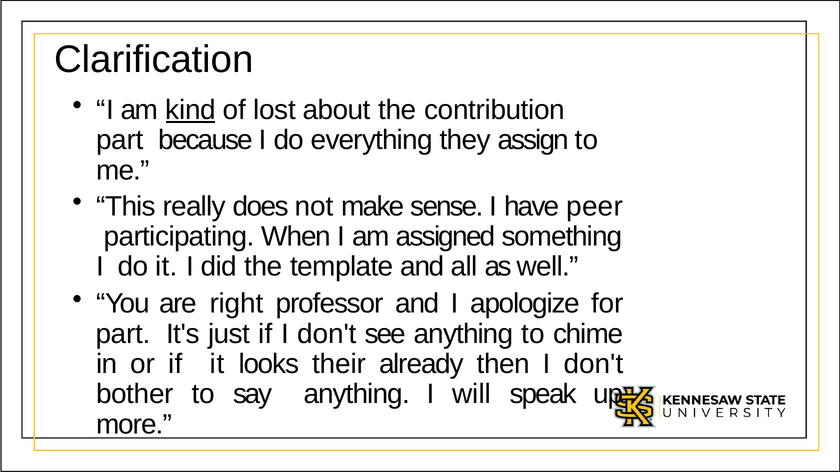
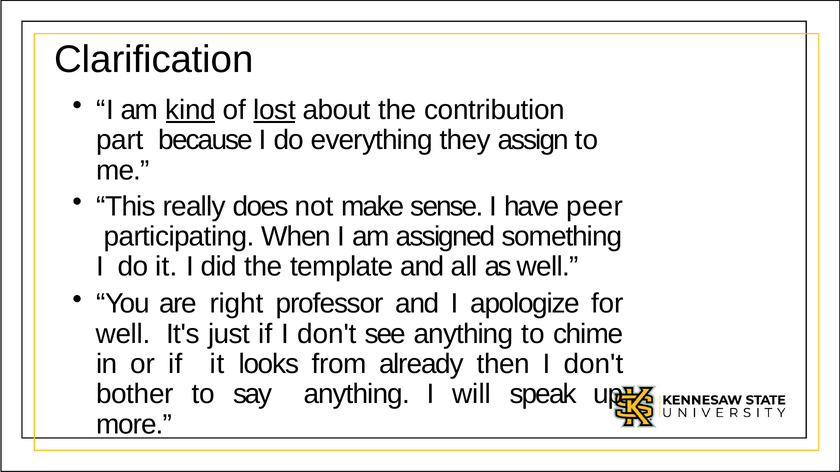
lost underline: none -> present (275, 110)
part: part -> well (123, 334)
their: their -> from (339, 364)
